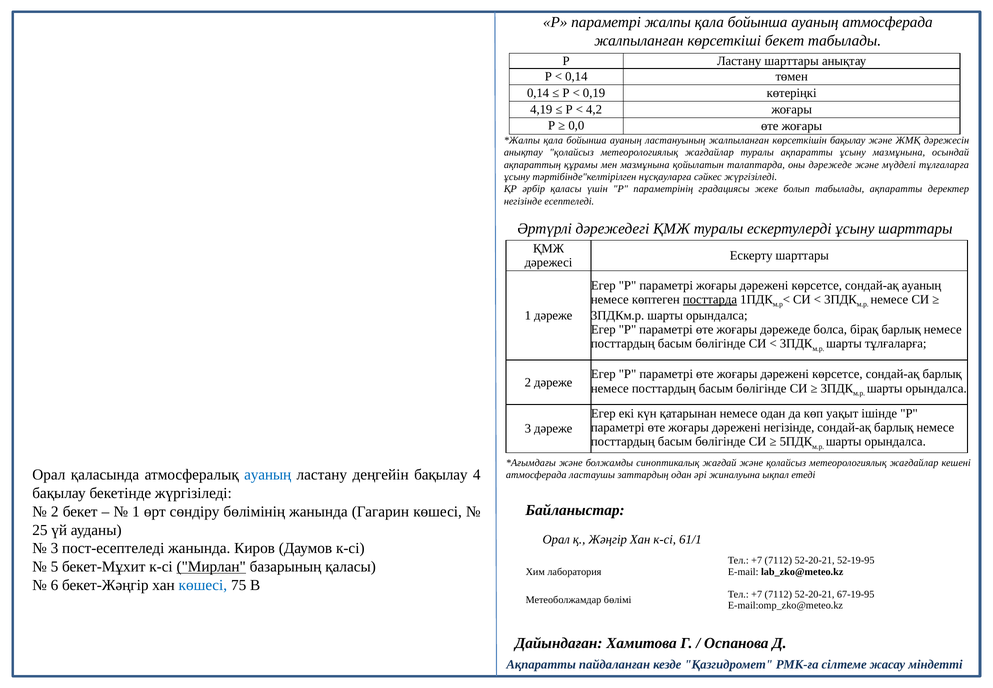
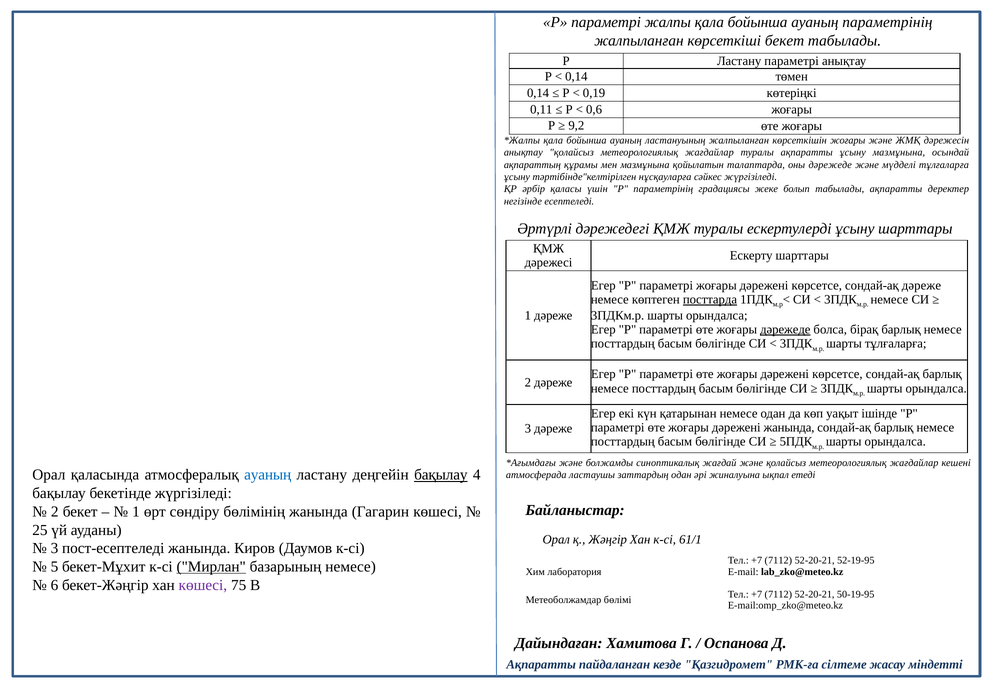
ауаның атмосферада: атмосферада -> параметрінің (887, 22)
Ластану шарттары: шарттары -> параметрі (792, 61)
4,19: 4,19 -> 0,11 (541, 109)
4,2: 4,2 -> 0,6 (594, 109)
0,0: 0,0 -> 9,2 (576, 126)
көрсеткішін бақылау: бақылау -> жоғары (848, 140)
сондай-ақ ауаның: ауаның -> дәреже (921, 285)
дәрежеде underline: none -> present (785, 329)
дәрежені негізінде: негізінде -> жанында (789, 427)
бақылау underline: none -> present (441, 475)
базарының қаласы: қаласы -> немесе (351, 566)
көшесі colour: blue -> purple (203, 585)
67-19-95: 67-19-95 -> 50-19-95 (856, 594)
